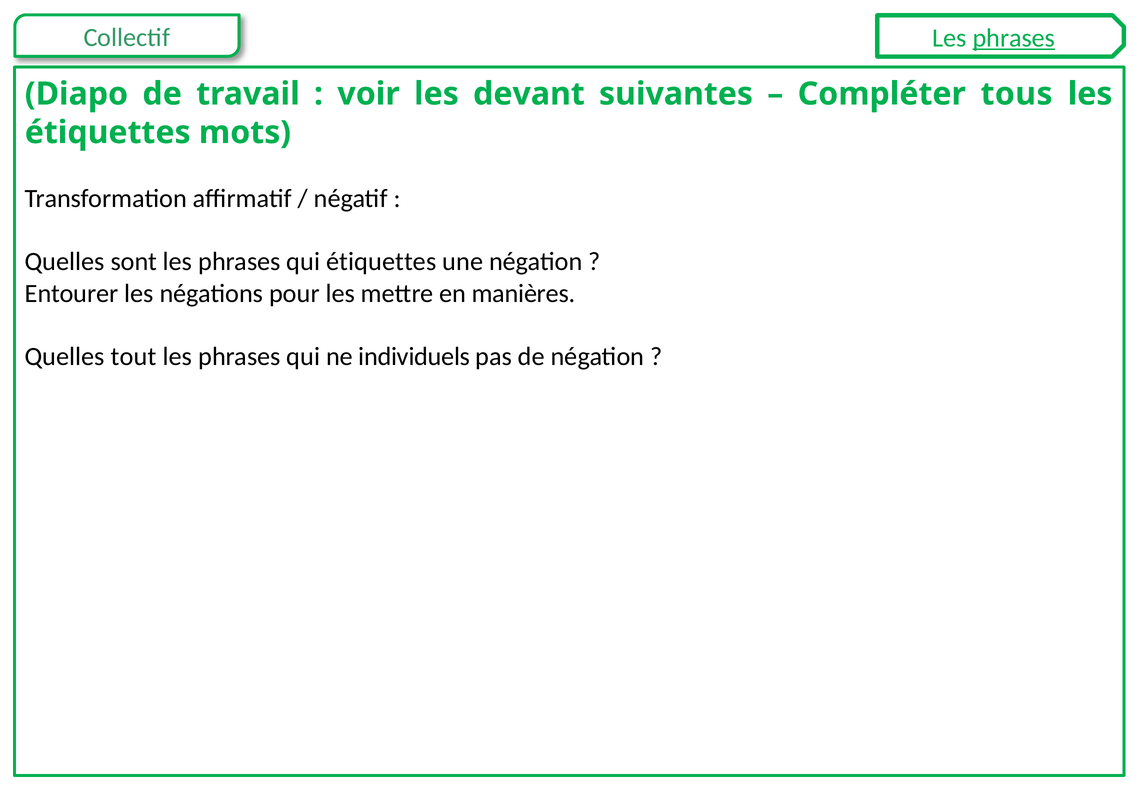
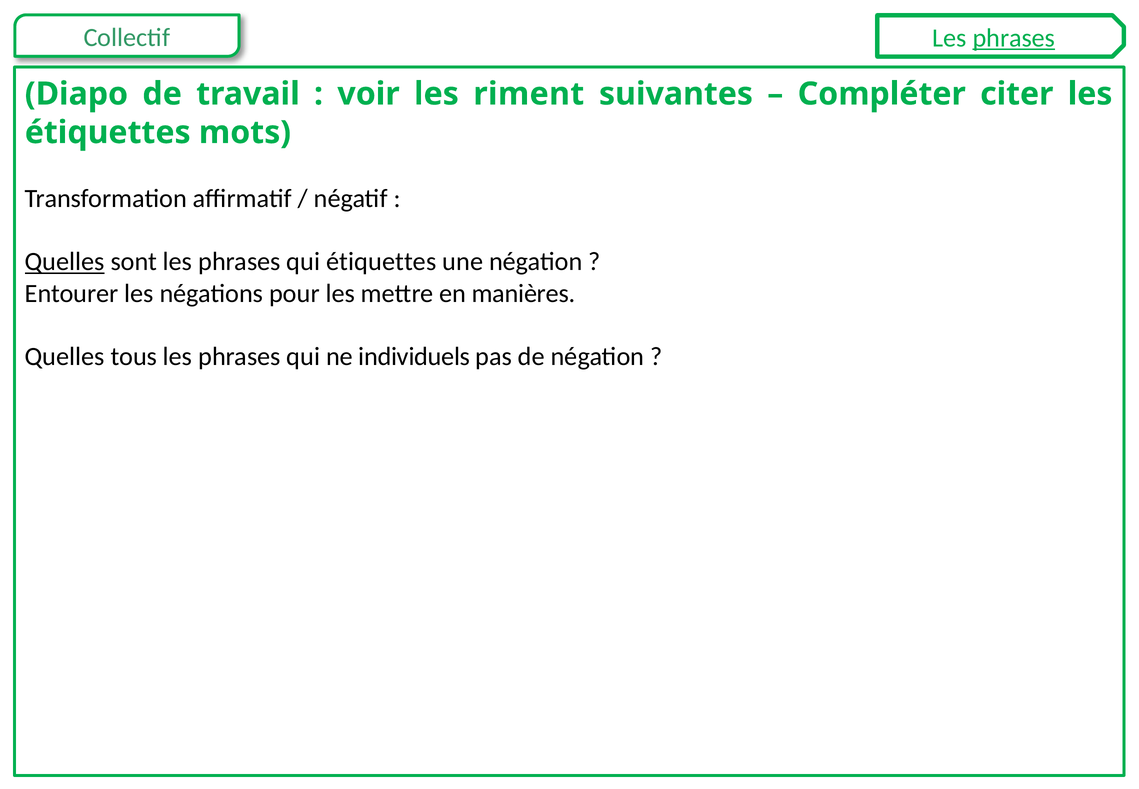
devant: devant -> riment (529, 94)
tous: tous -> citer (1017, 94)
Quelles underline: none -> present (65, 262)
tout: tout -> tous (134, 356)
